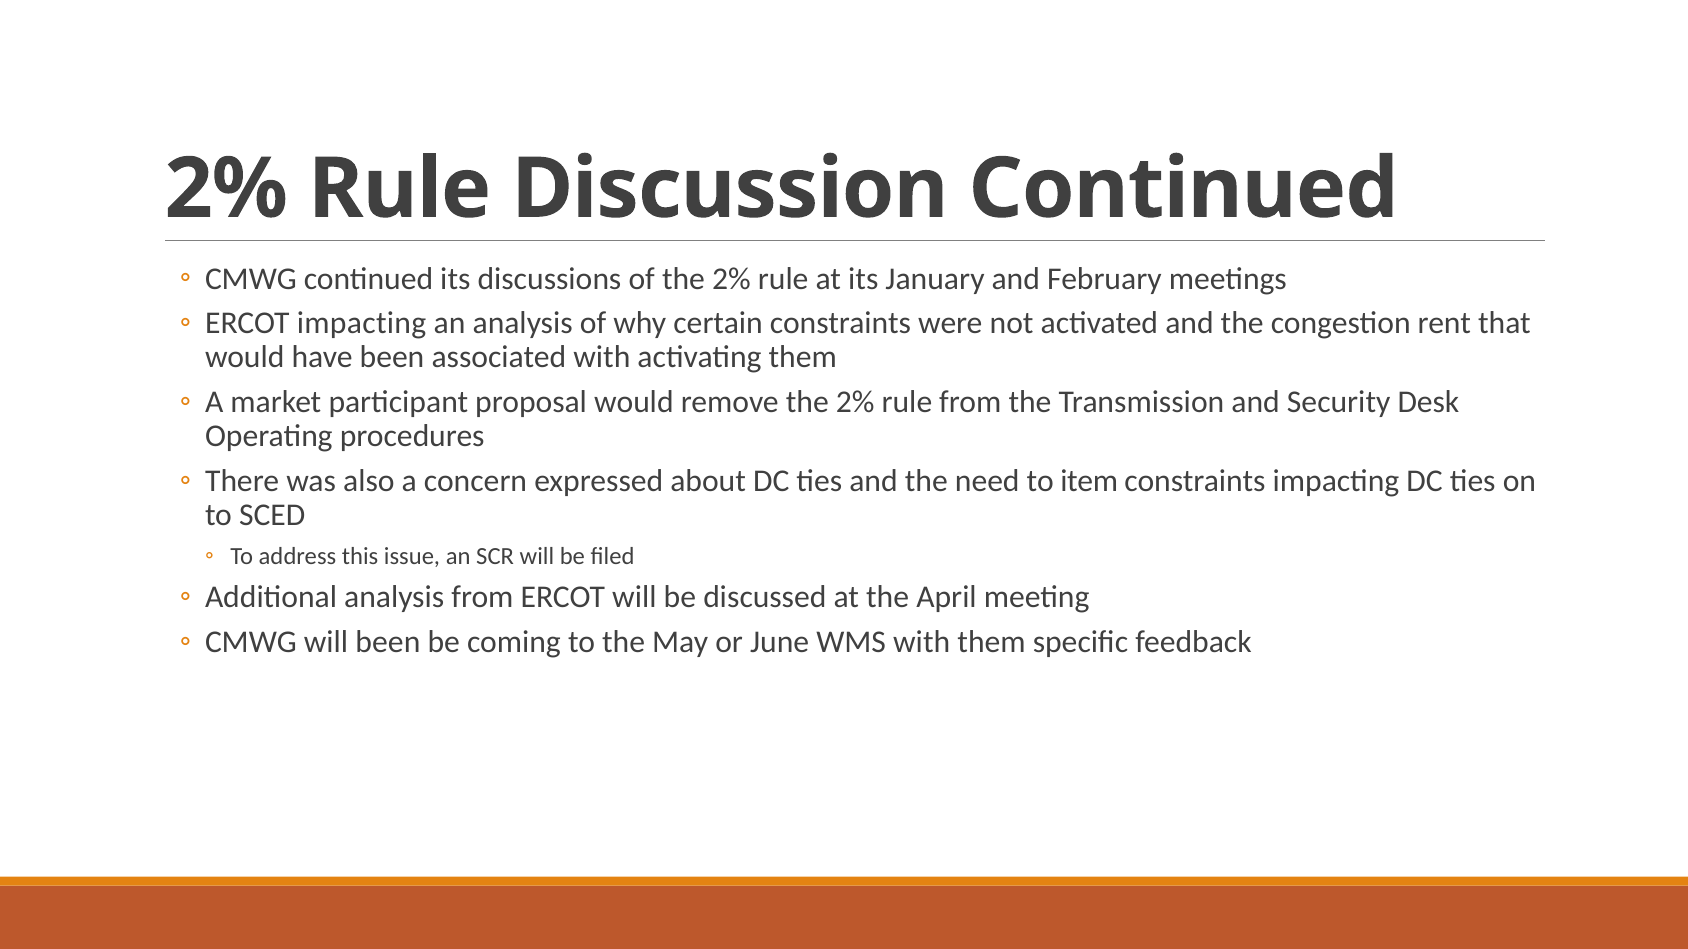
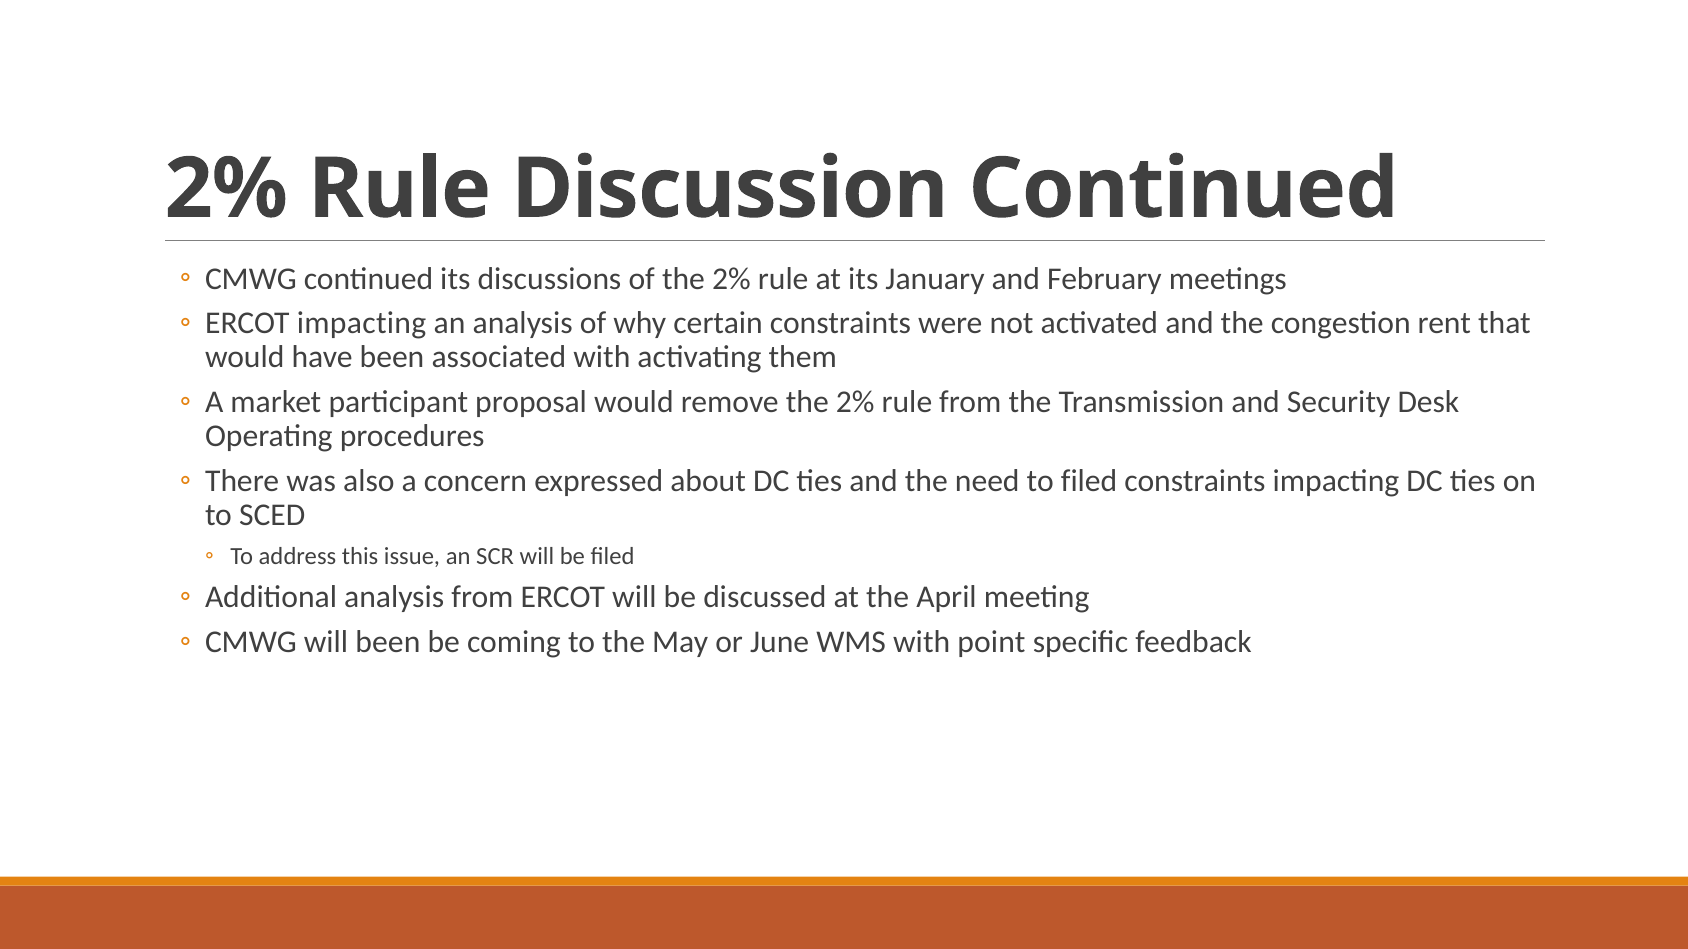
to item: item -> filed (1089, 481)
with them: them -> point (991, 642)
